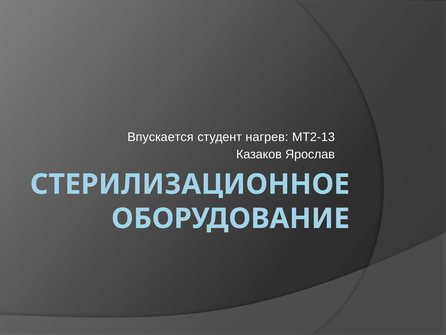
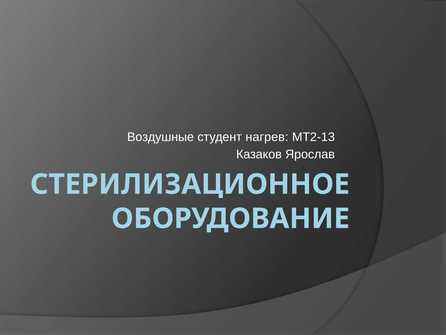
Впускается: Впускается -> Воздушные (161, 137)
